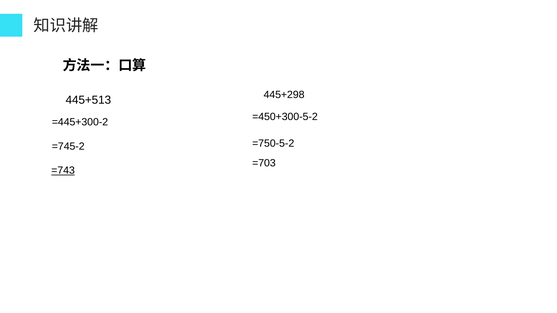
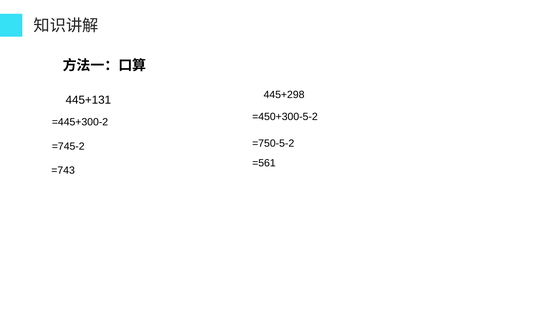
445+513: 445+513 -> 445+131 (88, 100)
=703: =703 -> =561 (264, 163)
=743 underline: present -> none (63, 171)
